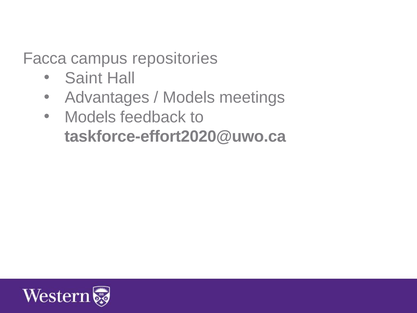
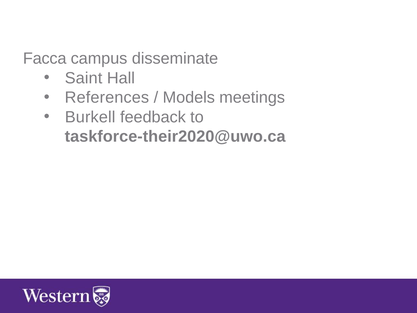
repositories: repositories -> disseminate (175, 59)
Advantages: Advantages -> References (107, 98)
Models: Models -> Burkell (90, 117)
taskforce-effort2020@uwo.ca: taskforce-effort2020@uwo.ca -> taskforce-their2020@uwo.ca (175, 136)
